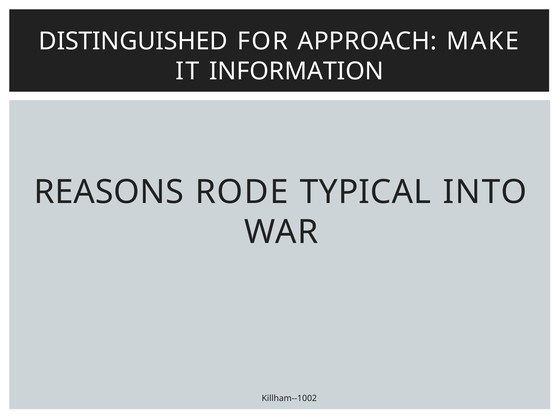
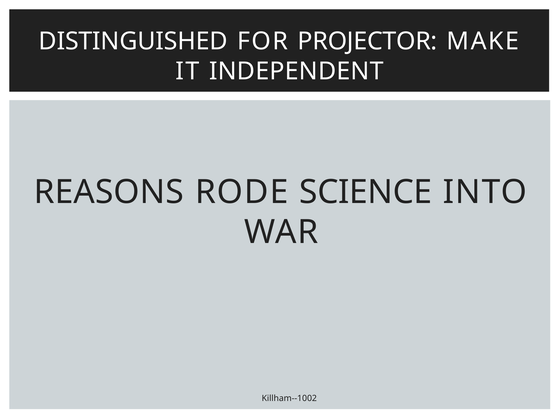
APPROACH: APPROACH -> PROJECTOR (367, 41)
INFORMATION: INFORMATION -> INDEPENDENT (296, 71)
TYPICAL: TYPICAL -> SCIENCE (366, 192)
